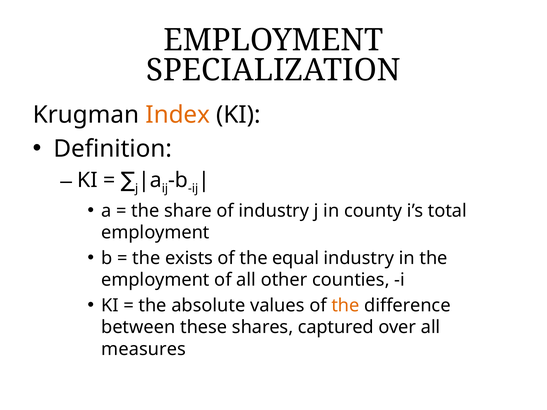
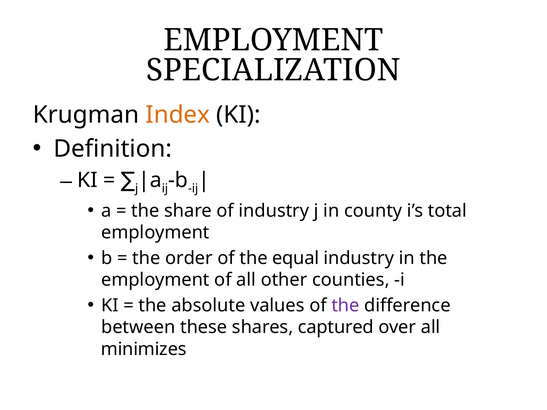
exists: exists -> order (189, 258)
the colour: orange -> purple (345, 306)
measures: measures -> minimizes (144, 349)
